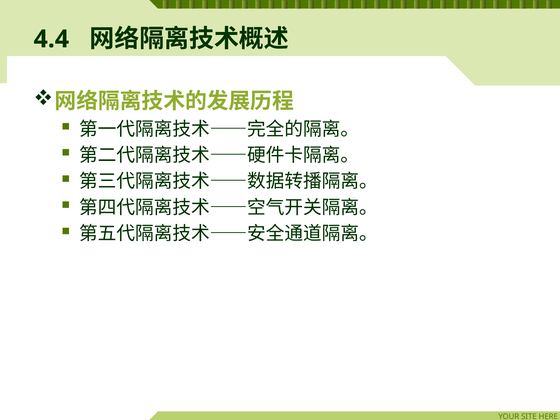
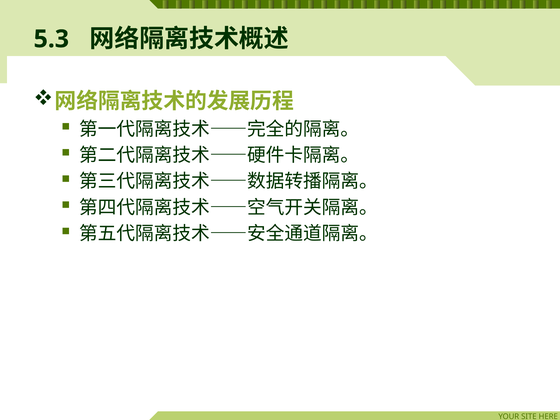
4.4: 4.4 -> 5.3 (51, 39)
